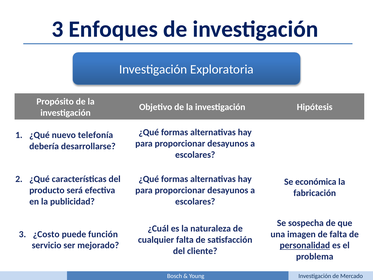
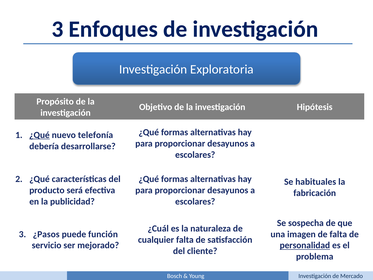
¿Qué underline: none -> present (39, 135)
económica: económica -> habituales (316, 182)
¿Costo: ¿Costo -> ¿Pasos (46, 234)
